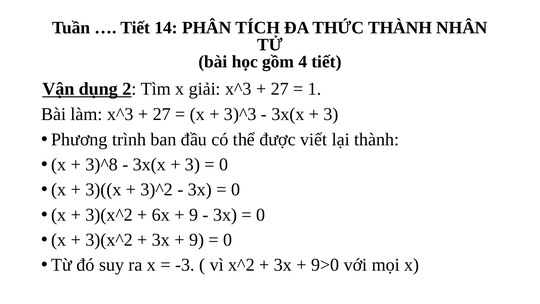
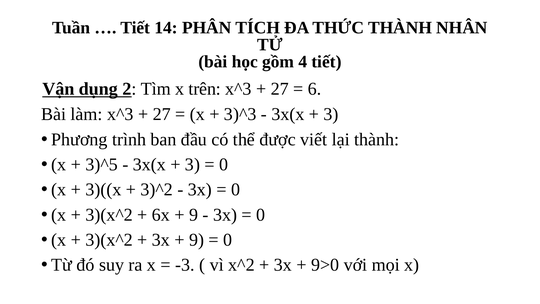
giải: giải -> trên (205, 89)
1: 1 -> 6 (315, 89)
3)^8: 3)^8 -> 3)^5 (102, 164)
